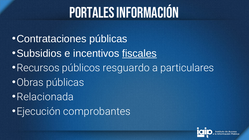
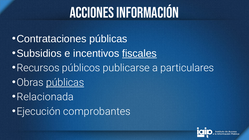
Portales: Portales -> Acciones (92, 13)
resguardo: resguardo -> publicarse (126, 68)
públicas underline: none -> present (65, 82)
